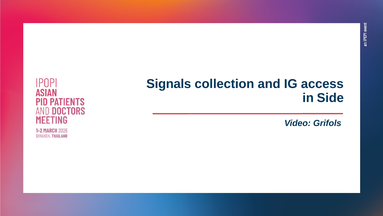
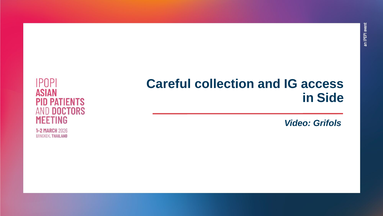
Signals: Signals -> Careful (169, 84)
